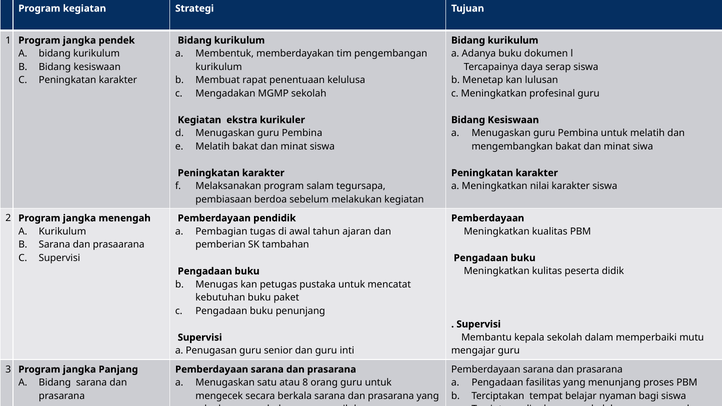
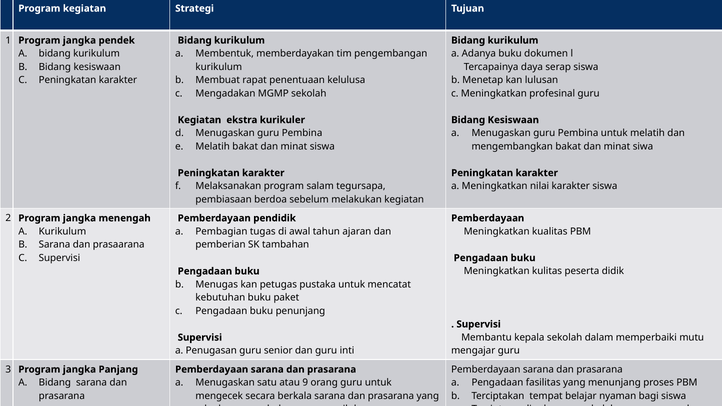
8: 8 -> 9 (305, 383)
